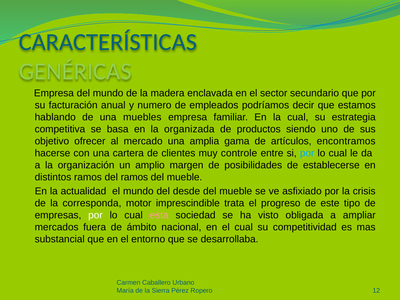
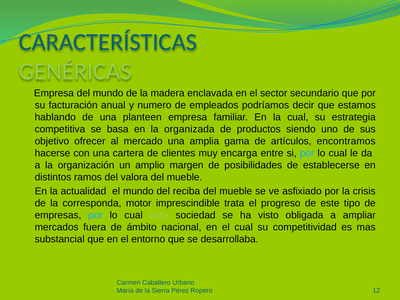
muebles: muebles -> planteen (142, 117)
controle: controle -> encarga (239, 153)
del ramos: ramos -> valora (134, 177)
desde: desde -> reciba (186, 191)
por colour: white -> light blue (95, 215)
esta colour: pink -> light green (159, 215)
